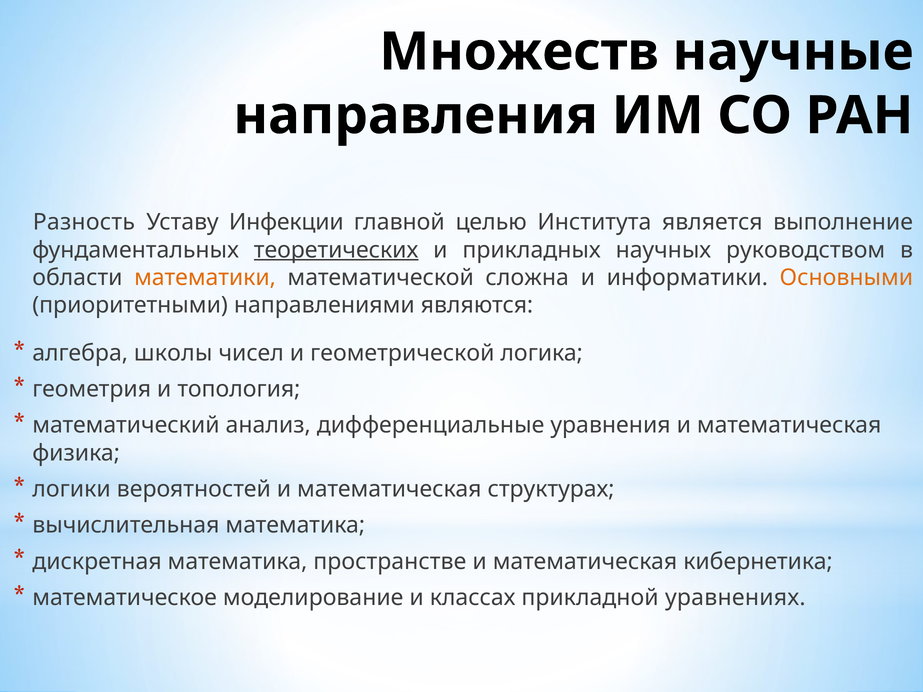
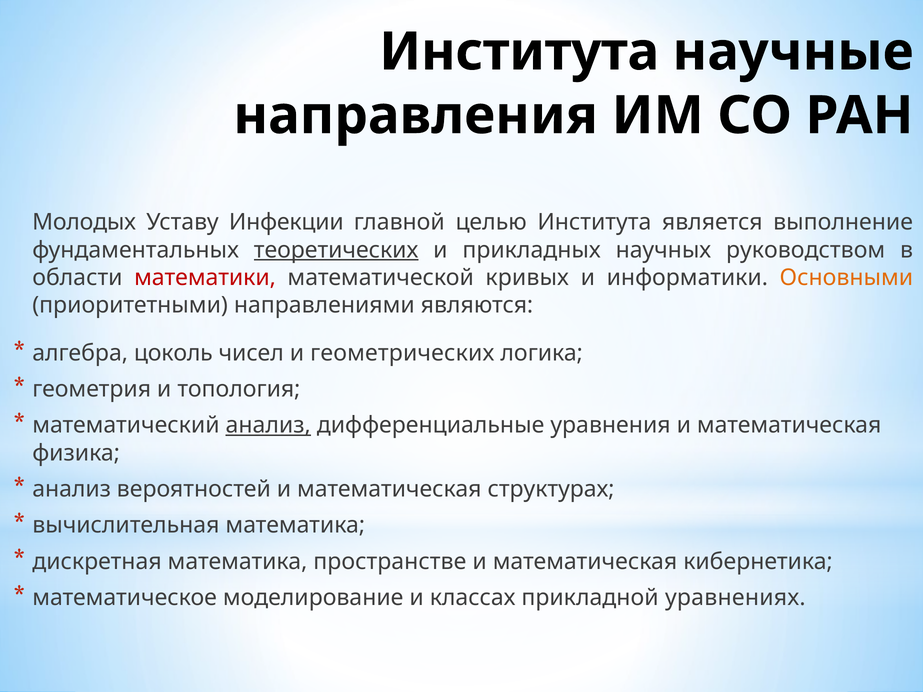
Множеств: Множеств -> Института (519, 52)
Разность: Разность -> Молодых (84, 222)
математики colour: orange -> red (205, 278)
сложна: сложна -> кривых (527, 278)
школы: школы -> цоколь (173, 353)
геометрической: геометрической -> геометрических (402, 353)
анализ underline: none -> present (268, 425)
логики: логики -> анализ (72, 489)
